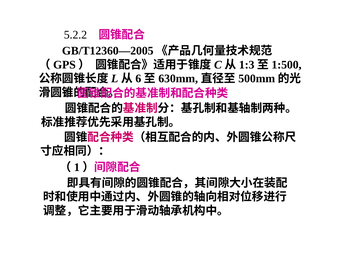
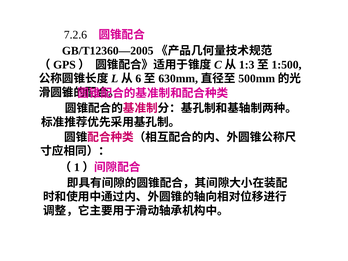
5.2.2: 5.2.2 -> 7.2.6 (75, 35)
